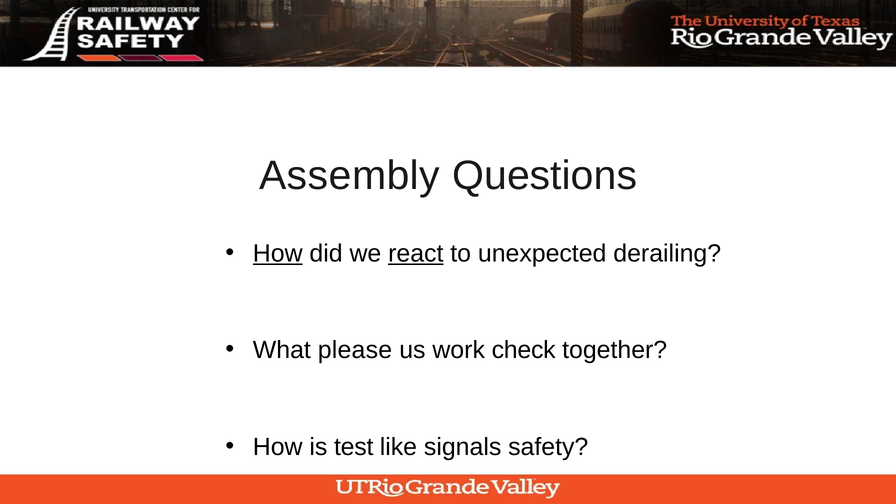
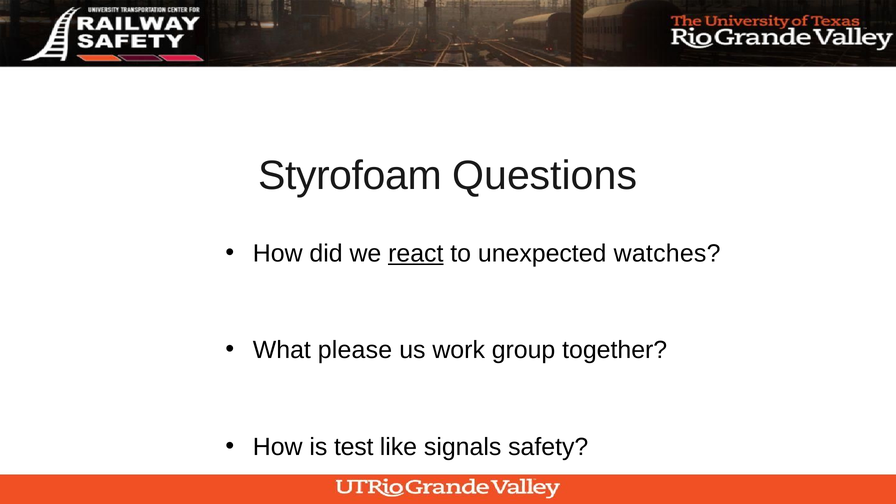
Assembly: Assembly -> Styrofoam (350, 176)
How underline: present -> none (278, 253)
derailing: derailing -> watches (667, 253)
check: check -> group (524, 350)
